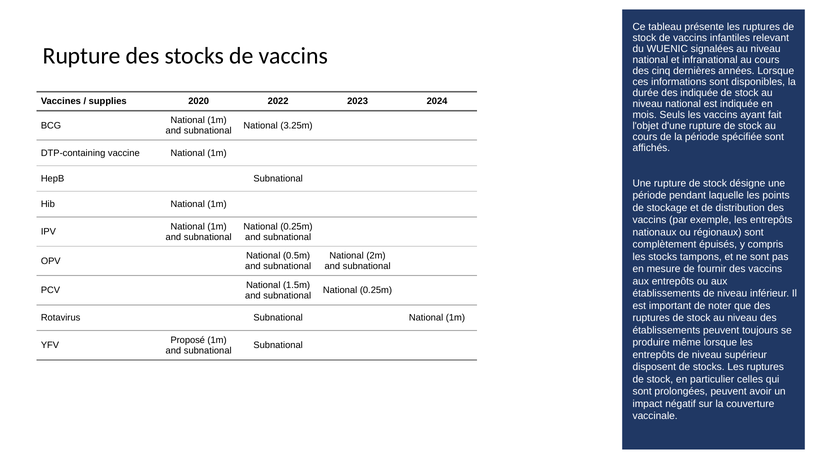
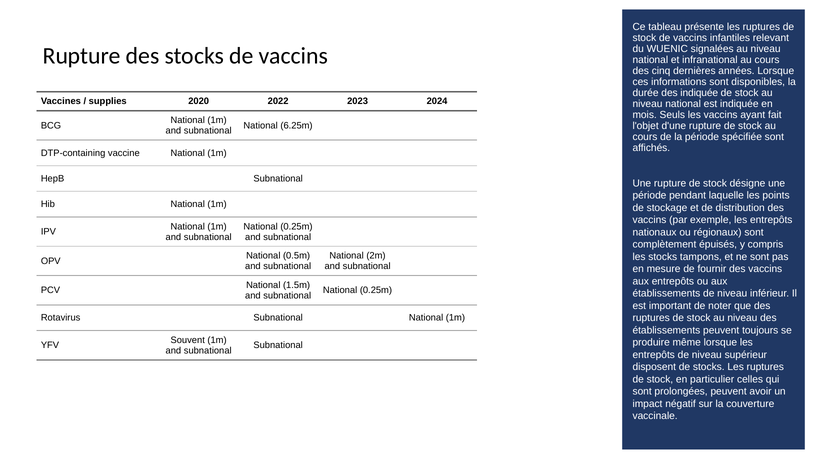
3.25m: 3.25m -> 6.25m (297, 125)
Proposé: Proposé -> Souvent (188, 340)
